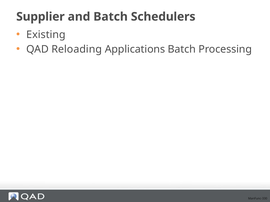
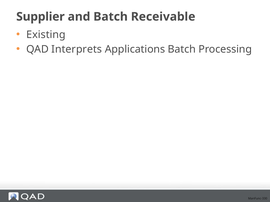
Schedulers: Schedulers -> Receivable (163, 17)
Reloading: Reloading -> Interprets (77, 49)
